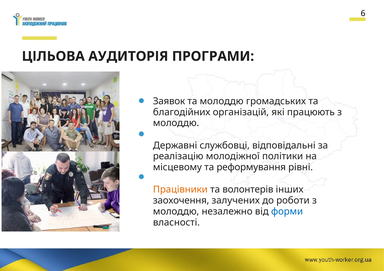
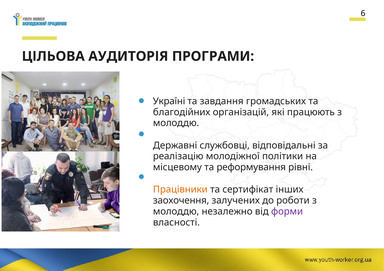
Заявок: Заявок -> Українi (169, 101)
та молоддю: молоддю -> завдання (222, 101)
волонтерів: волонтерів -> сертифікат (248, 190)
форми colour: blue -> purple (287, 212)
